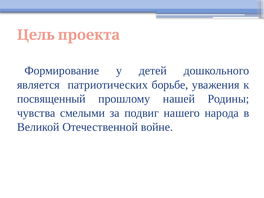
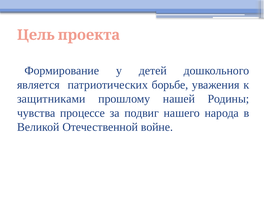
посвященный: посвященный -> защитниками (51, 99)
смелыми: смелыми -> процессе (83, 113)
